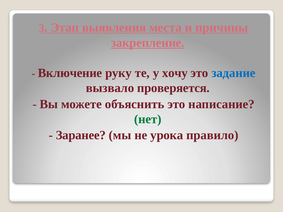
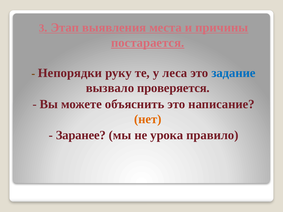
закрепление: закрепление -> постарается (148, 43)
Включение: Включение -> Непорядки (70, 73)
хочу: хочу -> леса (175, 73)
нет colour: green -> orange (148, 119)
